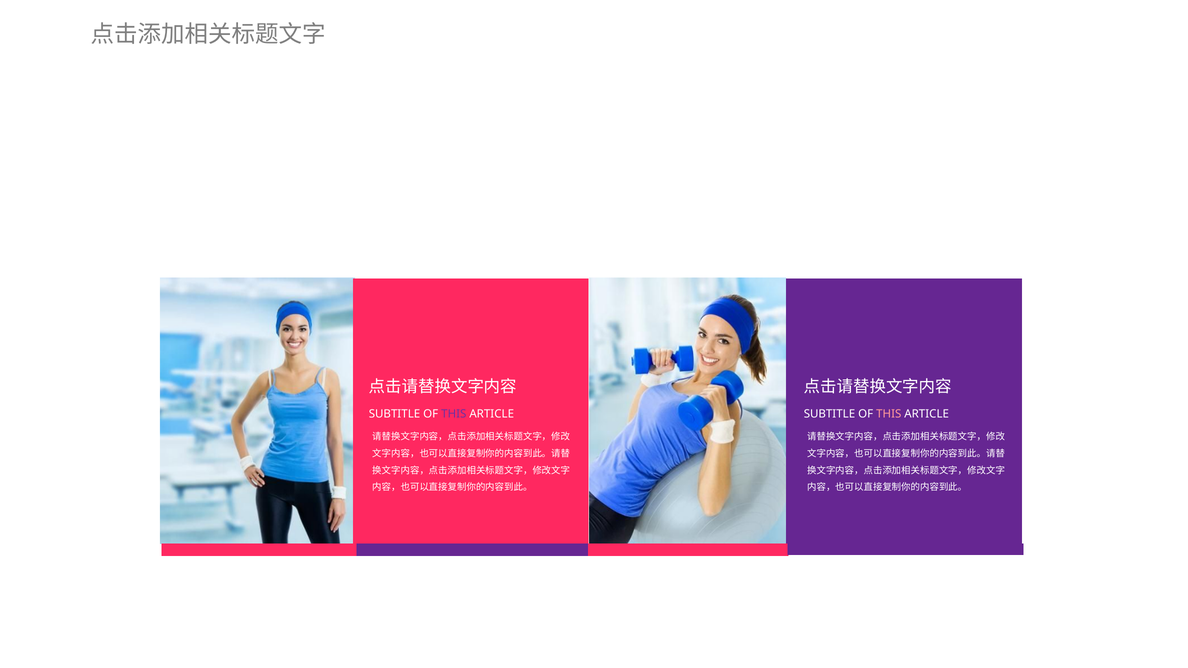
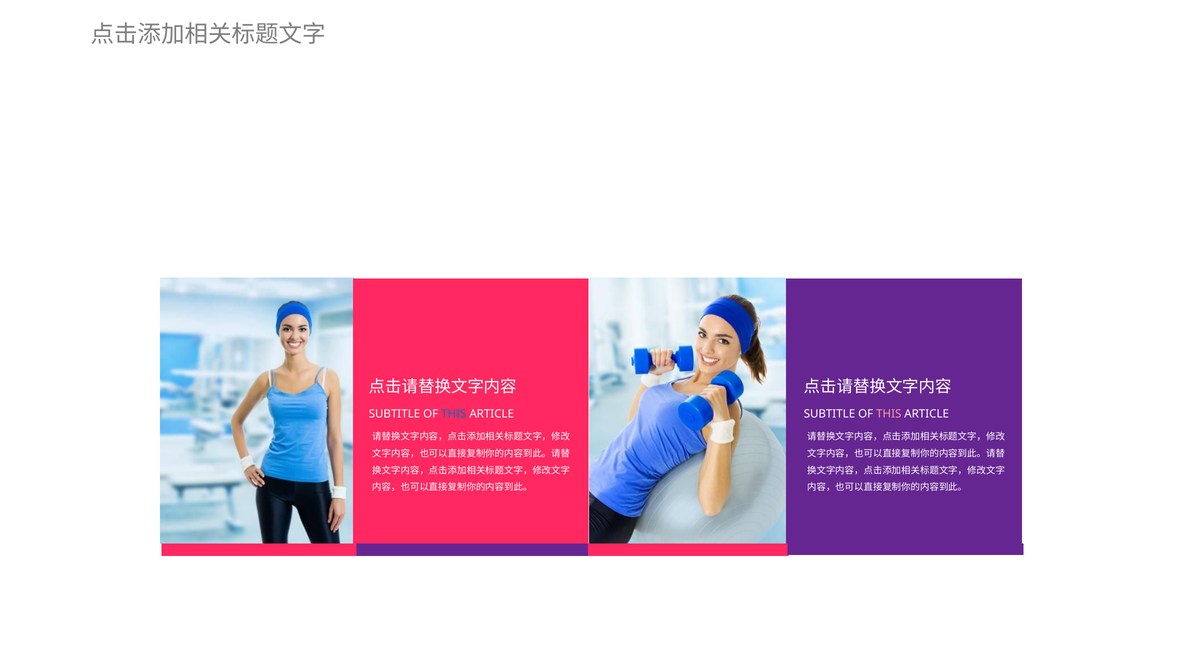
THIS colour: purple -> blue (454, 414)
